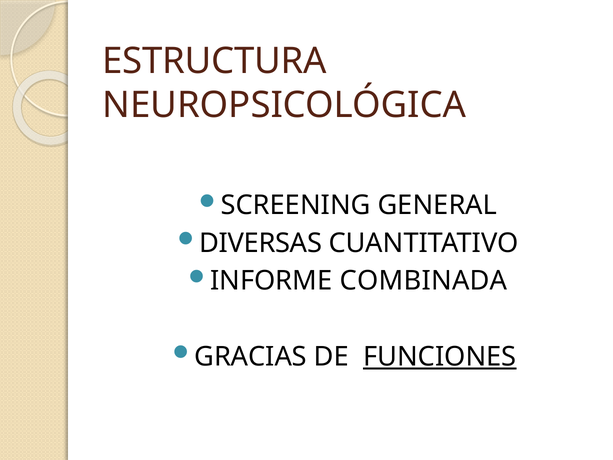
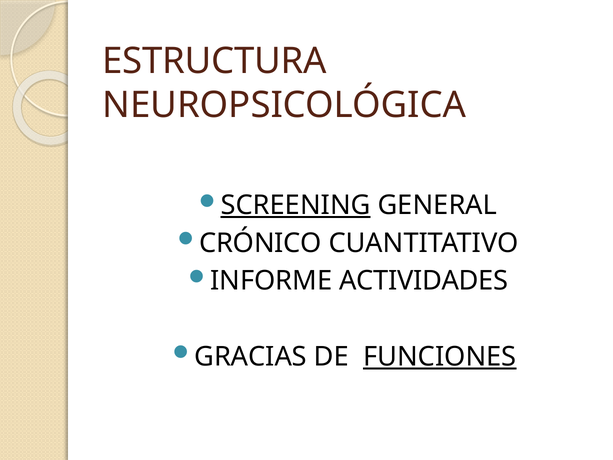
SCREENING underline: none -> present (296, 205)
DIVERSAS: DIVERSAS -> CRÓNICO (261, 243)
COMBINADA: COMBINADA -> ACTIVIDADES (424, 281)
